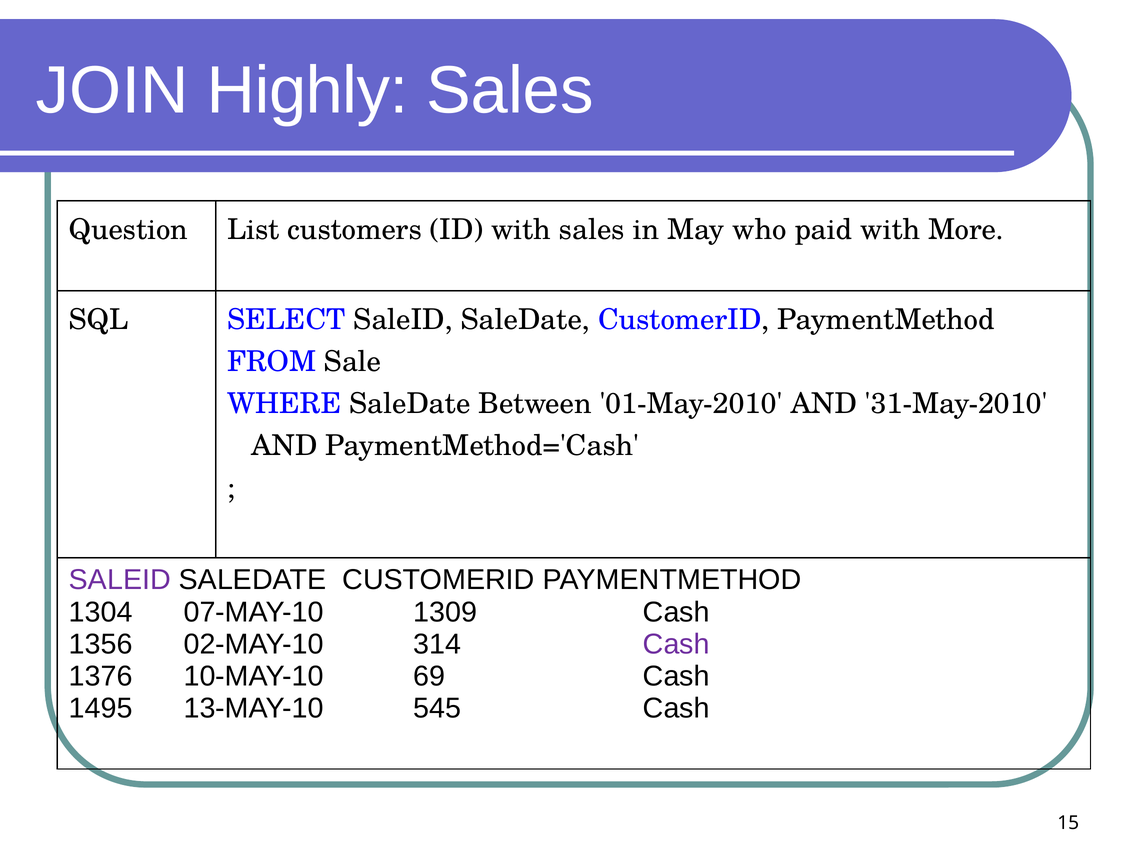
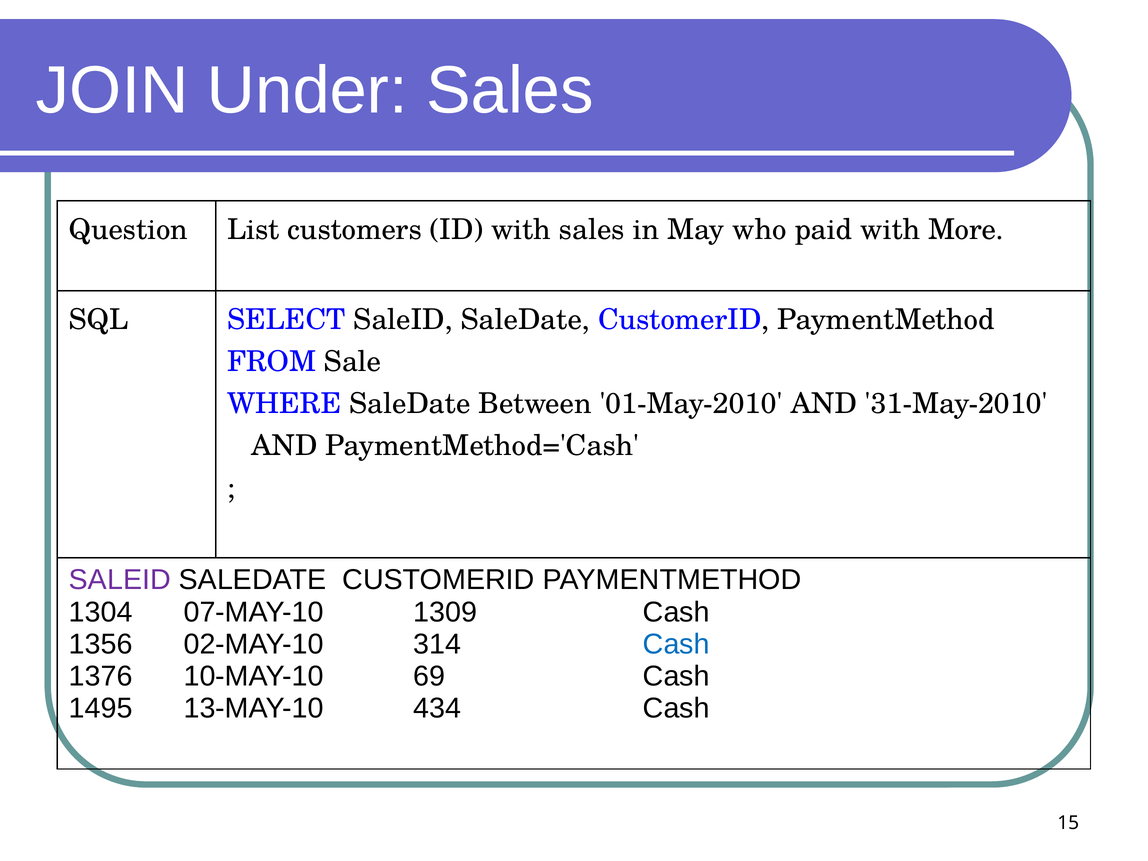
Highly: Highly -> Under (307, 91)
Cash colour: purple -> blue (676, 644)
545: 545 -> 434 (437, 708)
